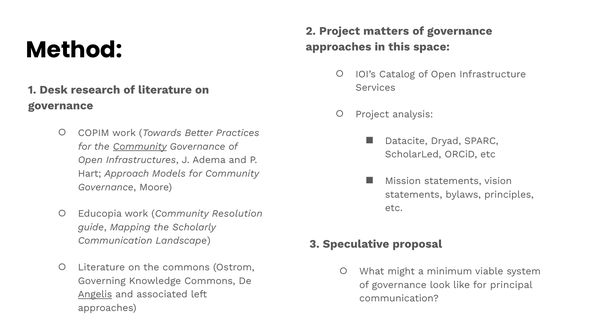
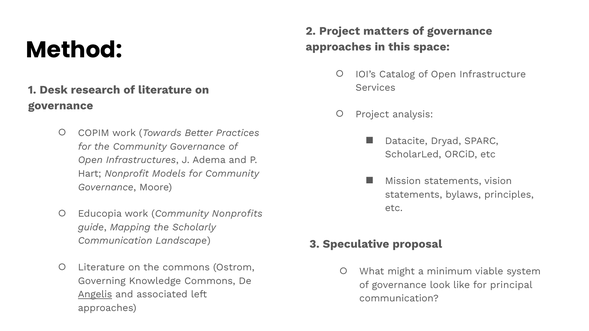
Community underline: present -> none (140, 147)
Approach: Approach -> Nonprofit (127, 174)
Resolution: Resolution -> Nonprofits (237, 214)
